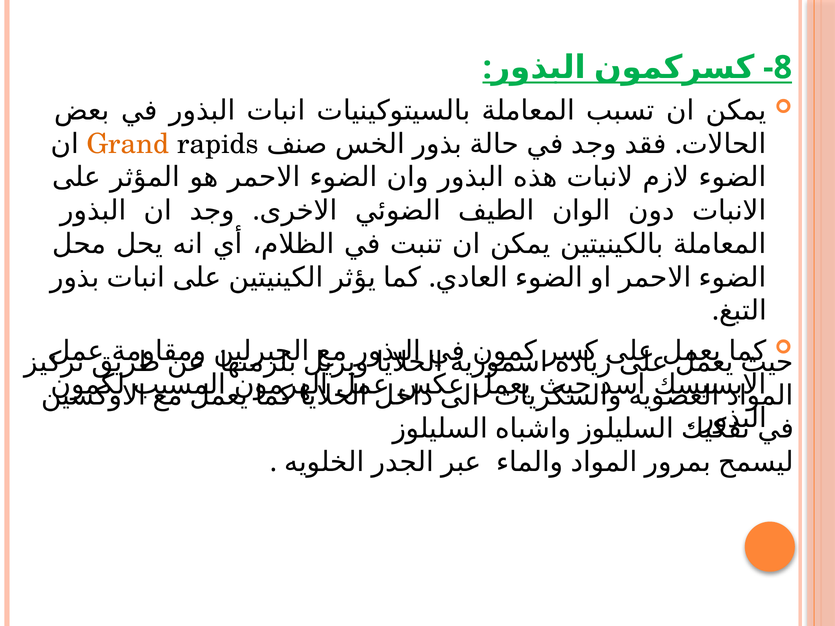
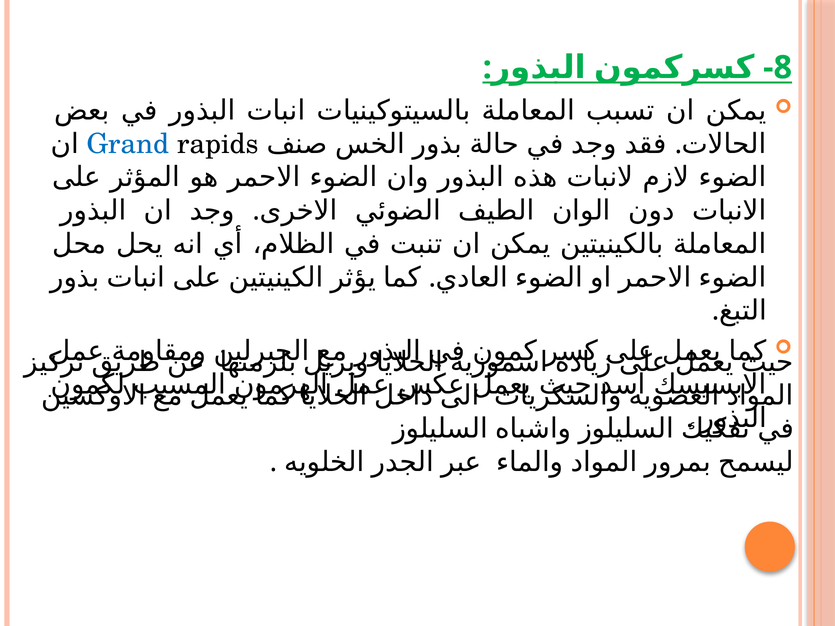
Grand colour: orange -> blue (128, 144)
